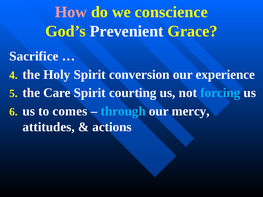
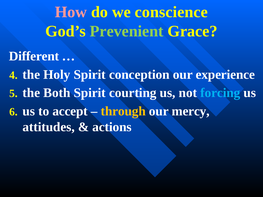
Prevenient colour: white -> light green (127, 31)
Sacrifice: Sacrifice -> Different (34, 56)
conversion: conversion -> conception (139, 75)
Care: Care -> Both (57, 93)
comes: comes -> accept (70, 111)
through colour: light blue -> yellow (123, 111)
